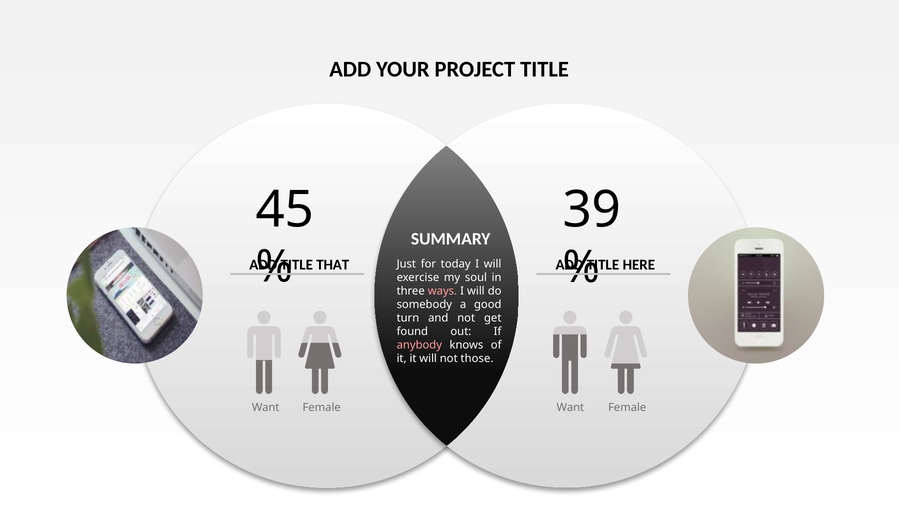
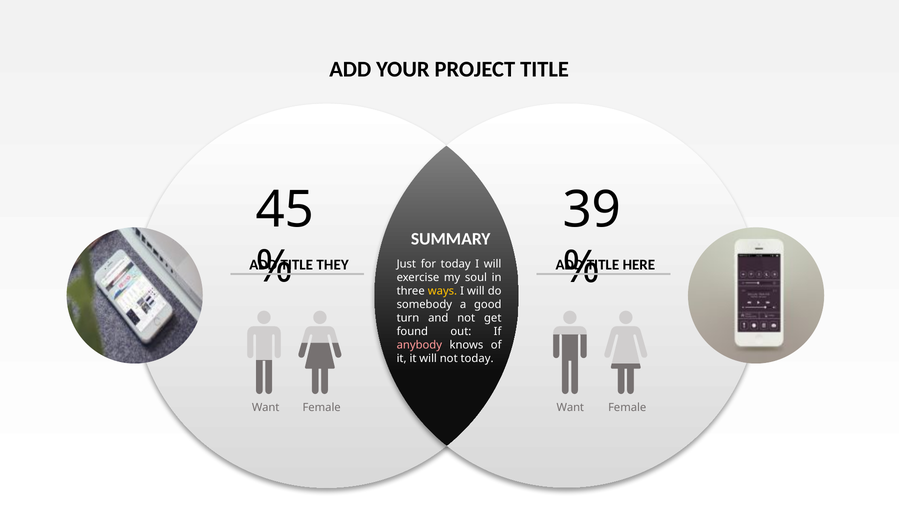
THAT: THAT -> THEY (333, 264)
ways colour: pink -> yellow (442, 291)
not those: those -> today (477, 358)
